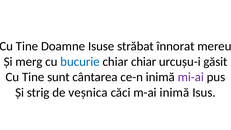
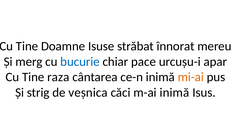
chiar chiar: chiar -> pace (144, 62)
găsit: găsit -> apar (215, 62)
sunt: sunt -> raza (58, 77)
mi-ai colour: purple -> orange (191, 77)
